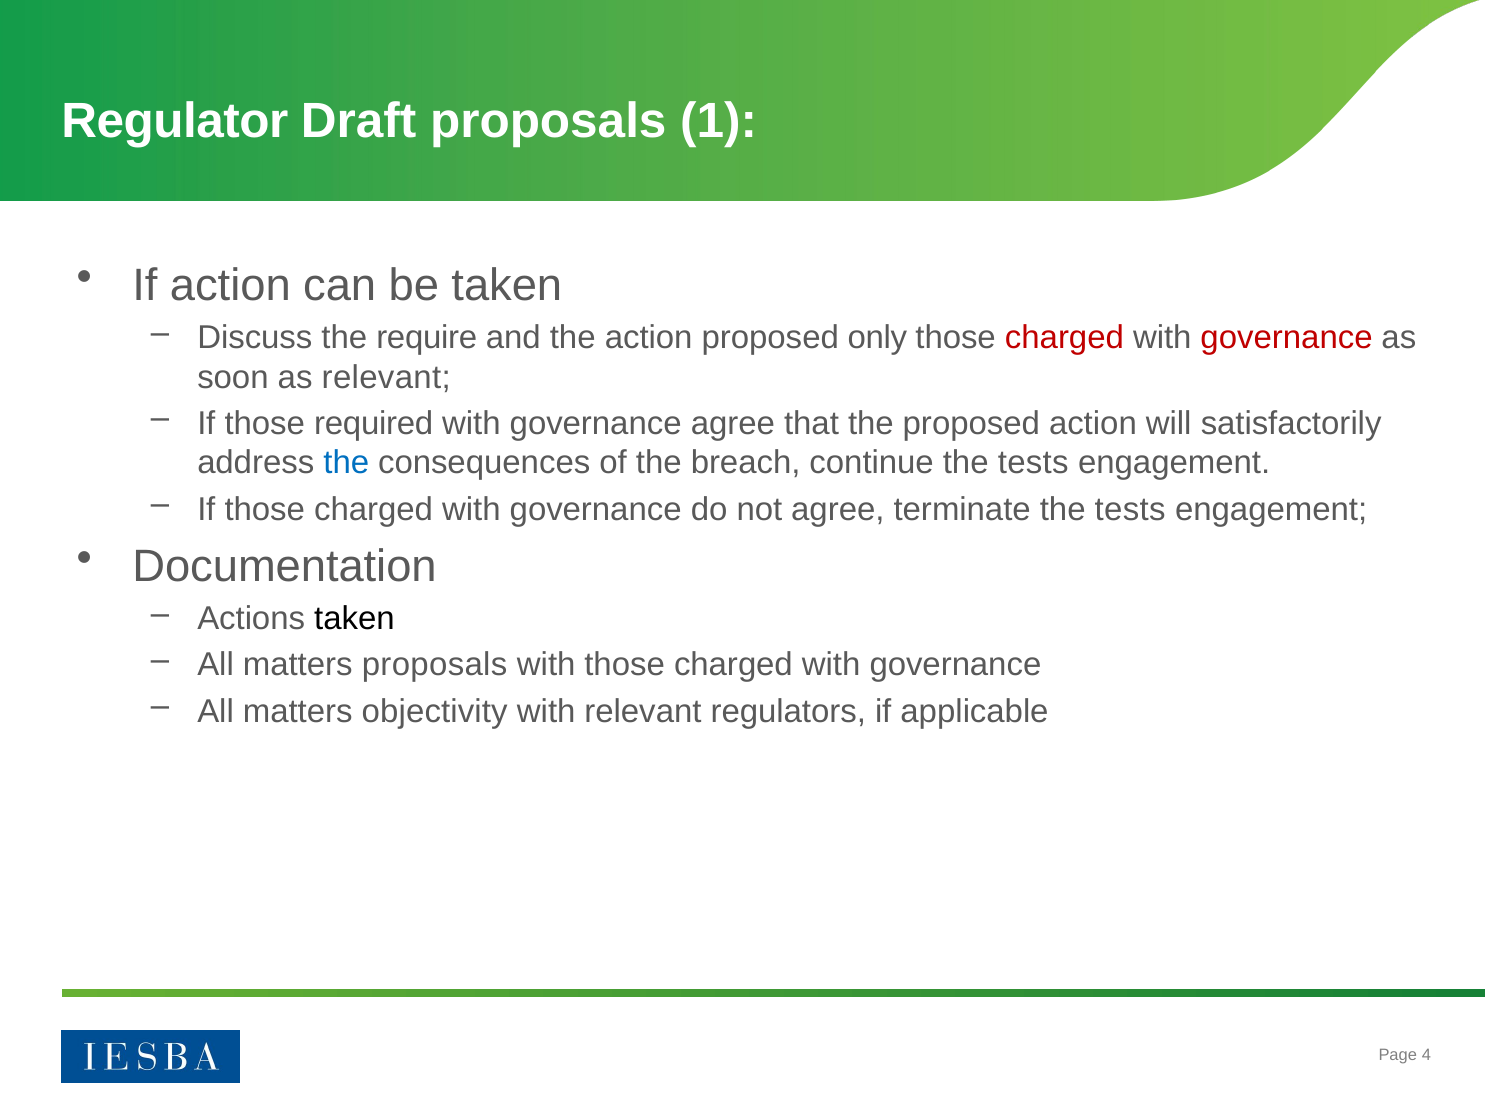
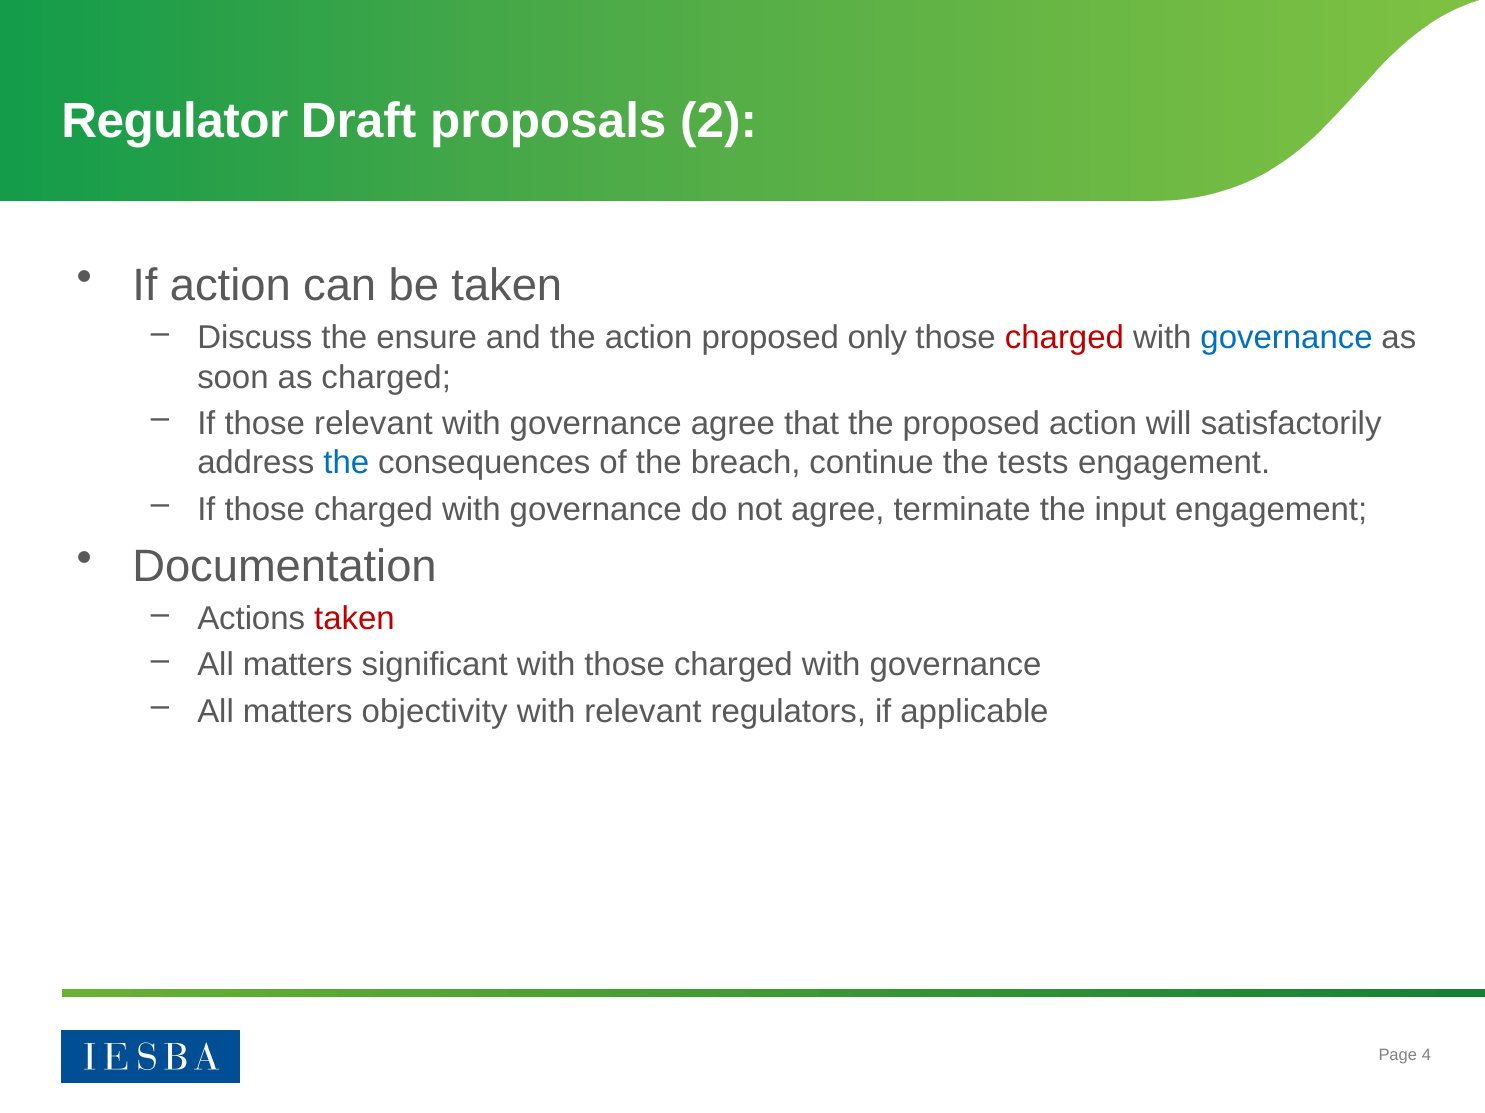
1: 1 -> 2 (719, 121)
require: require -> ensure (427, 338)
governance colour: red -> blue (1287, 338)
as relevant: relevant -> charged (386, 378)
those required: required -> relevant (373, 424)
terminate the tests: tests -> input (1130, 510)
taken colour: black -> red (354, 619)
matters proposals: proposals -> significant (435, 665)
